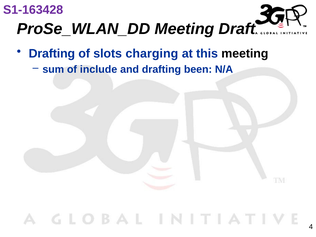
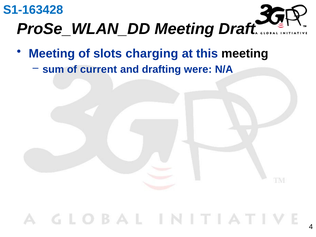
S1-163428 colour: purple -> blue (33, 10)
Drafting: Drafting -> Meeting (52, 54)
include: include -> current (99, 69)
been: been -> were (198, 69)
